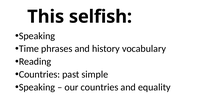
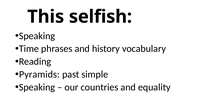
Countries: Countries -> Pyramids (39, 74)
